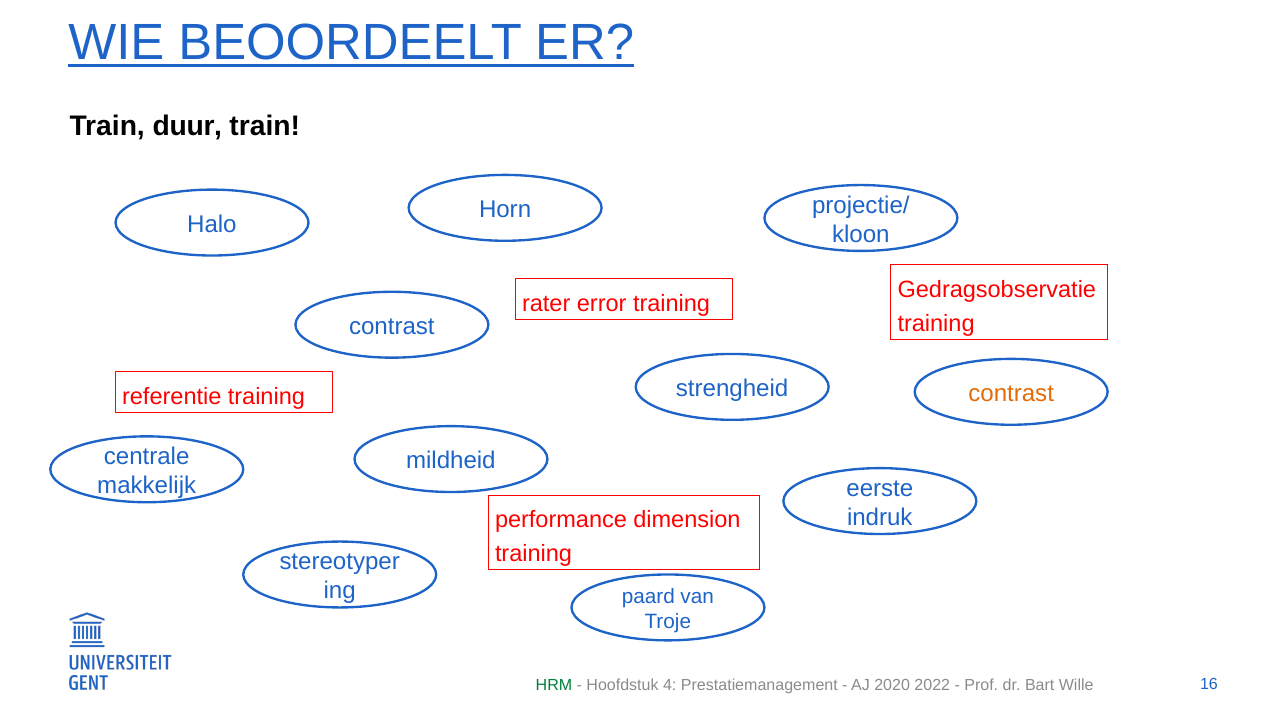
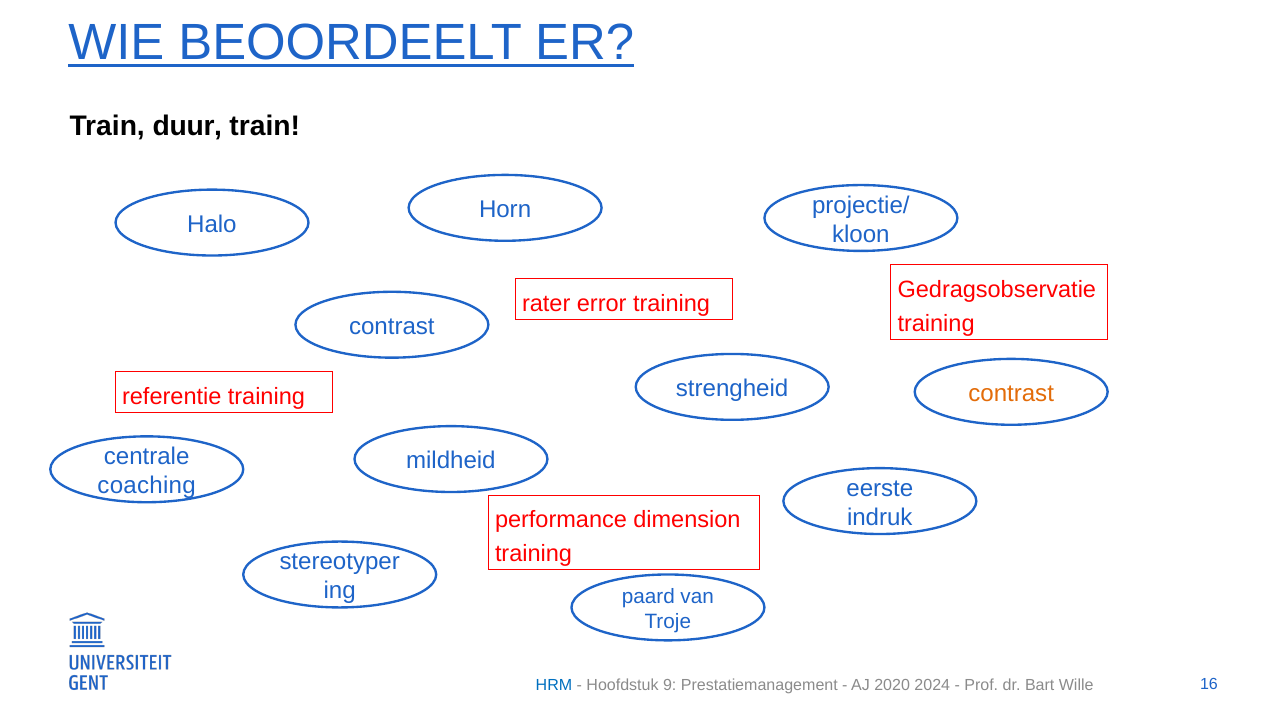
makkelijk: makkelijk -> coaching (147, 485)
HRM colour: green -> blue (554, 684)
4: 4 -> 9 (670, 684)
2022: 2022 -> 2024 (932, 684)
